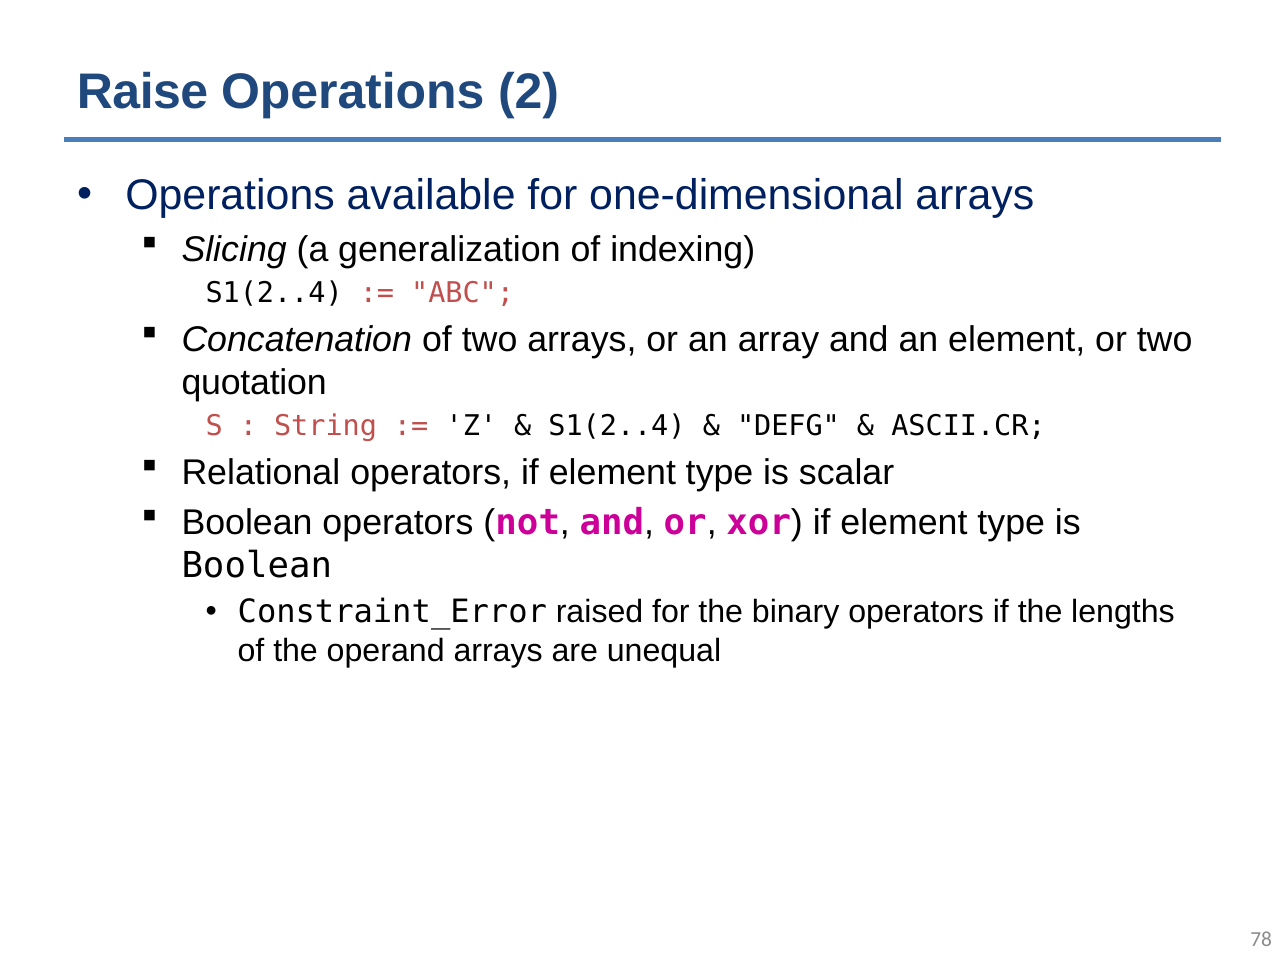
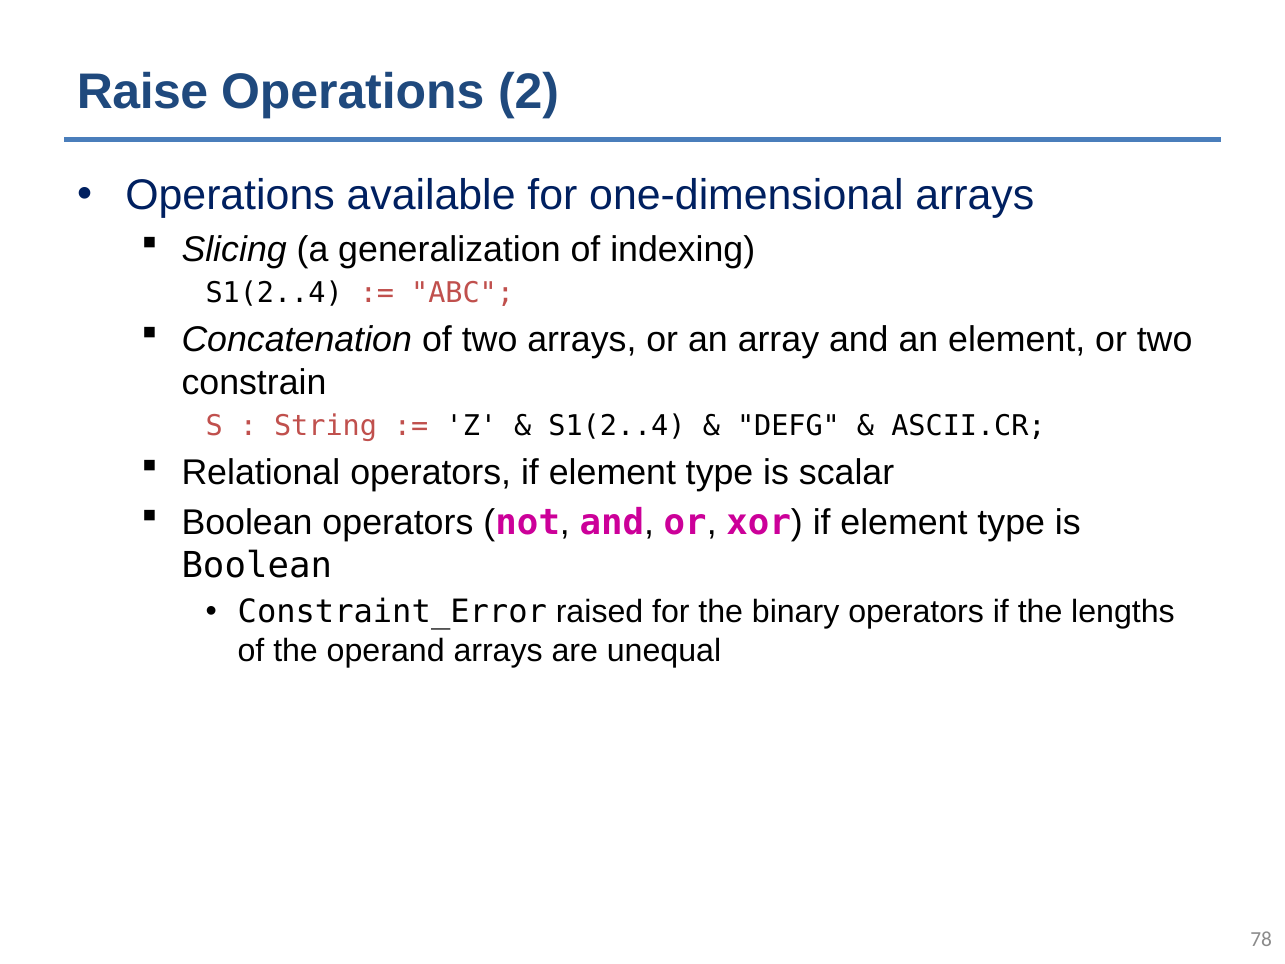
quotation: quotation -> constrain (254, 382)
